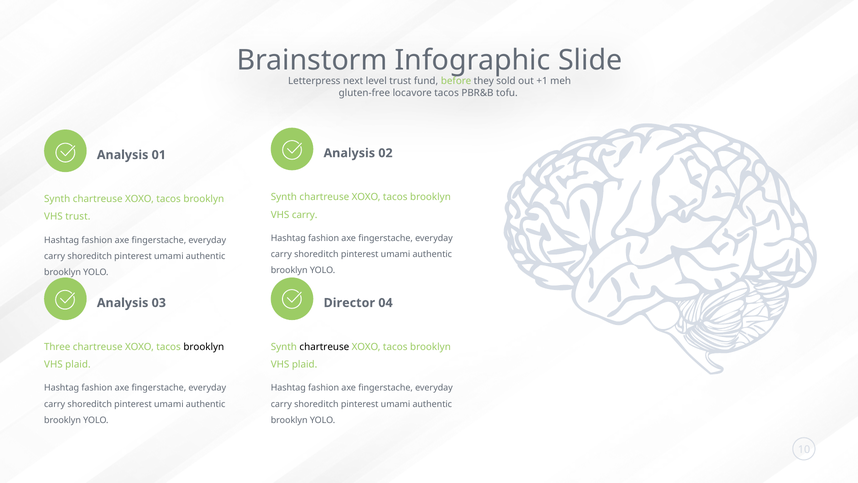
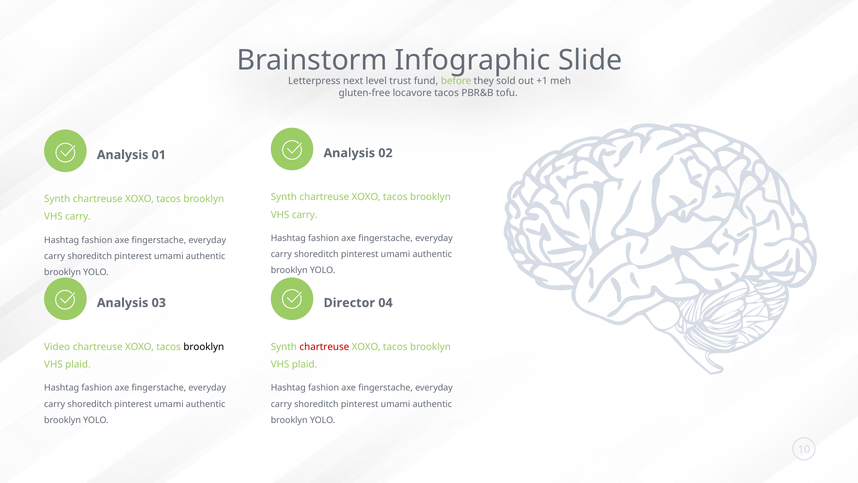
trust: trust -> carry (78, 217)
Three: Three -> Video (57, 347)
chartreuse colour: black -> red (324, 347)
